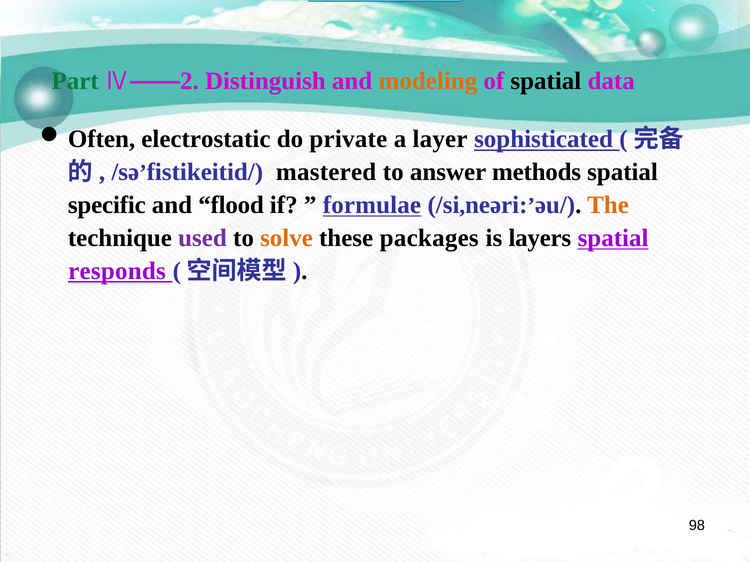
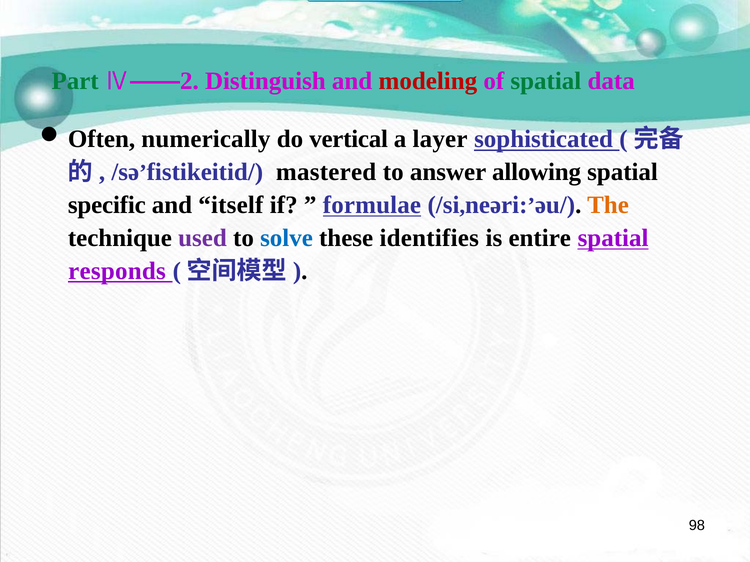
modeling colour: orange -> red (428, 81)
spatial colour: black -> green (546, 81)
electrostatic: electrostatic -> numerically (206, 139)
private: private -> vertical (349, 139)
methods: methods -> allowing (537, 172)
flood: flood -> itself (231, 205)
solve colour: orange -> blue (286, 238)
packages: packages -> identifies (429, 238)
layers: layers -> entire (540, 238)
